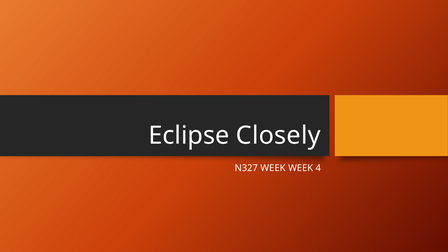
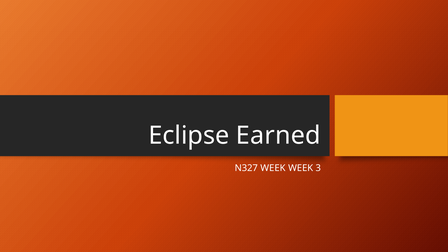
Closely: Closely -> Earned (278, 135)
4: 4 -> 3 (318, 168)
